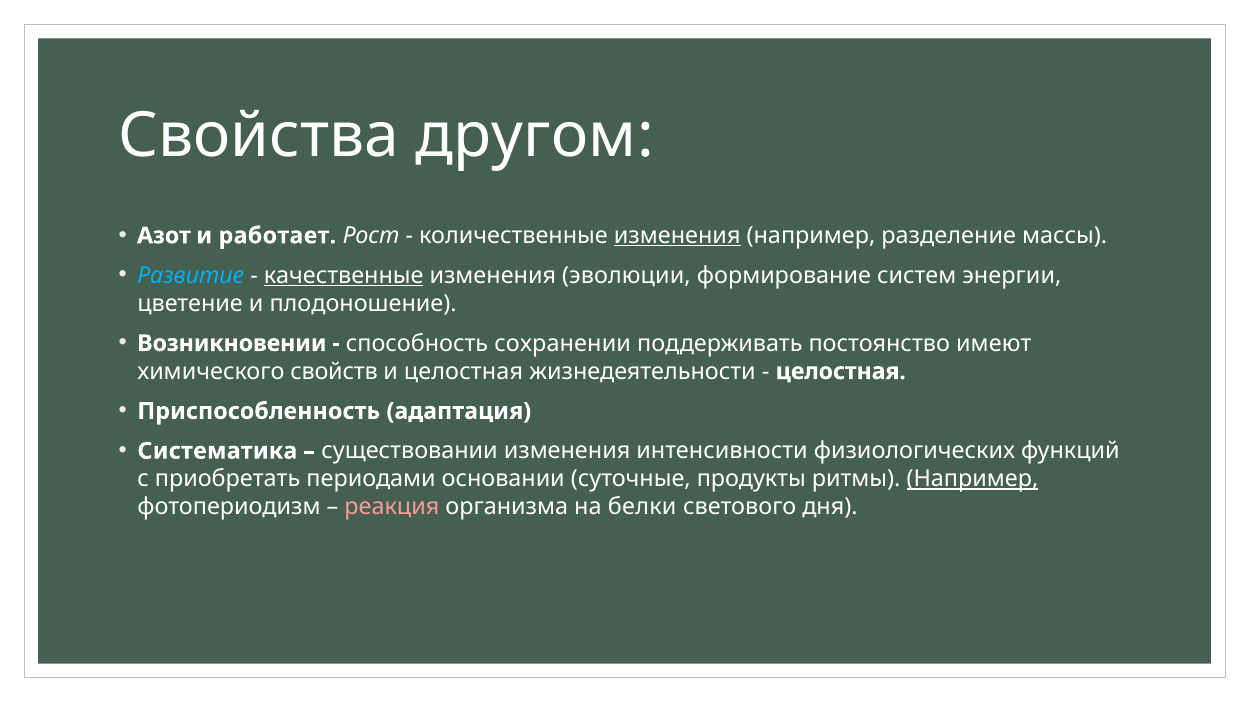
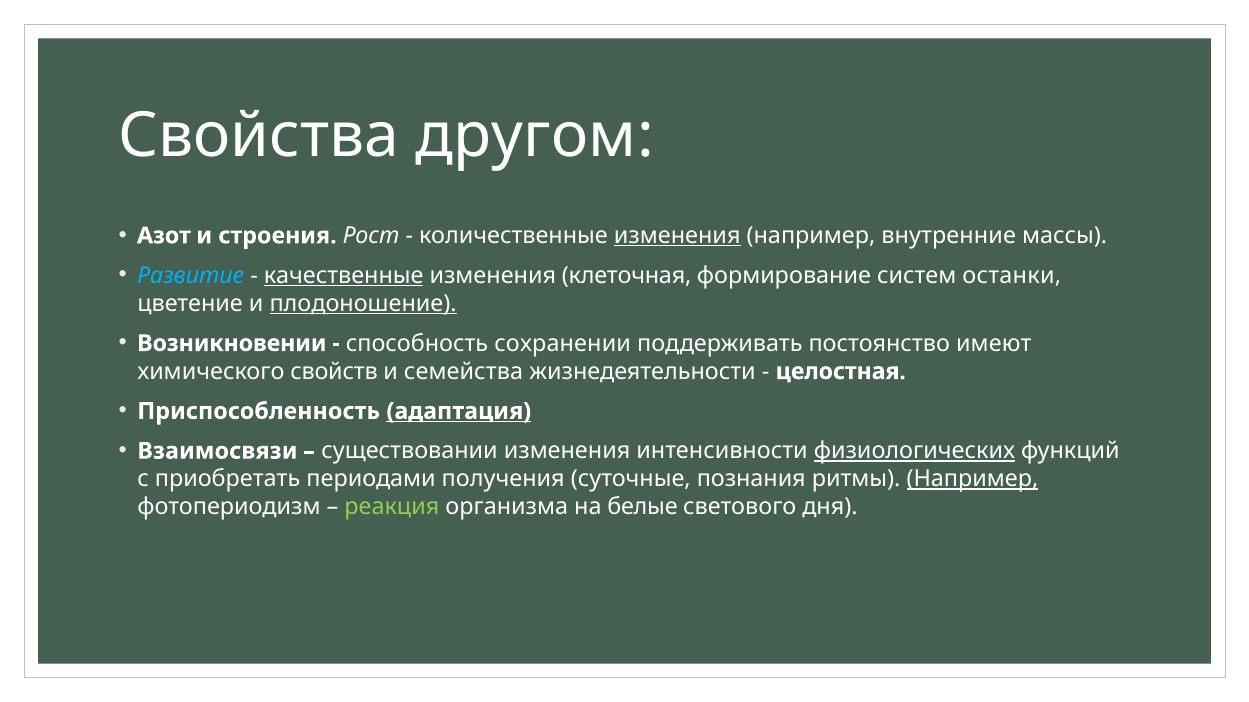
работает: работает -> строения (277, 236)
разделение: разделение -> внутренние (949, 236)
эволюции: эволюции -> клеточная (627, 276)
энергии: энергии -> останки (1012, 276)
плодоношение underline: none -> present (363, 304)
и целостная: целостная -> семейства (464, 372)
адаптация underline: none -> present (459, 412)
Систематика: Систематика -> Взаимосвязи (217, 451)
физиологических underline: none -> present (914, 451)
основании: основании -> получения (503, 479)
продукты: продукты -> познания (751, 479)
реакция colour: pink -> light green (392, 508)
белки: белки -> белые (642, 508)
